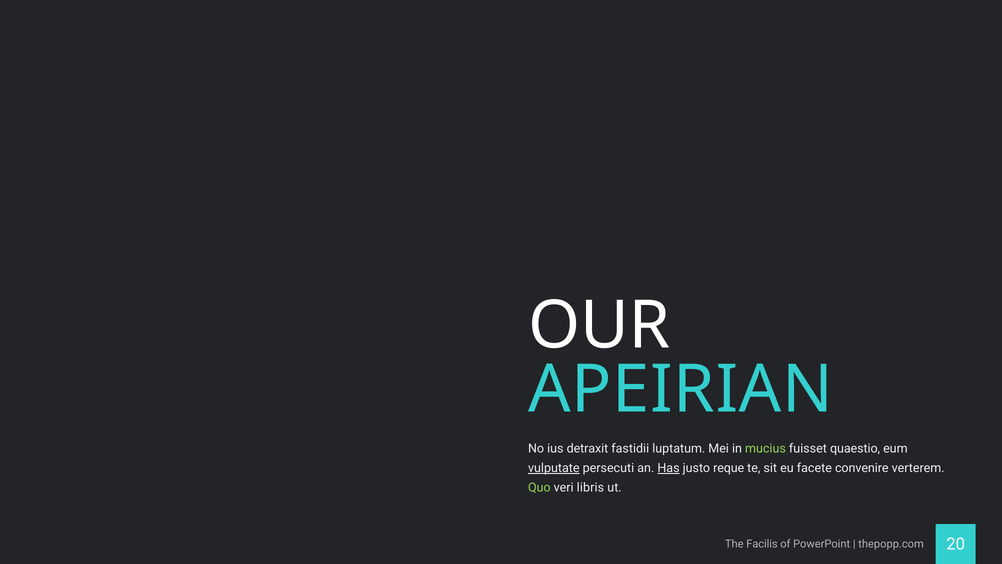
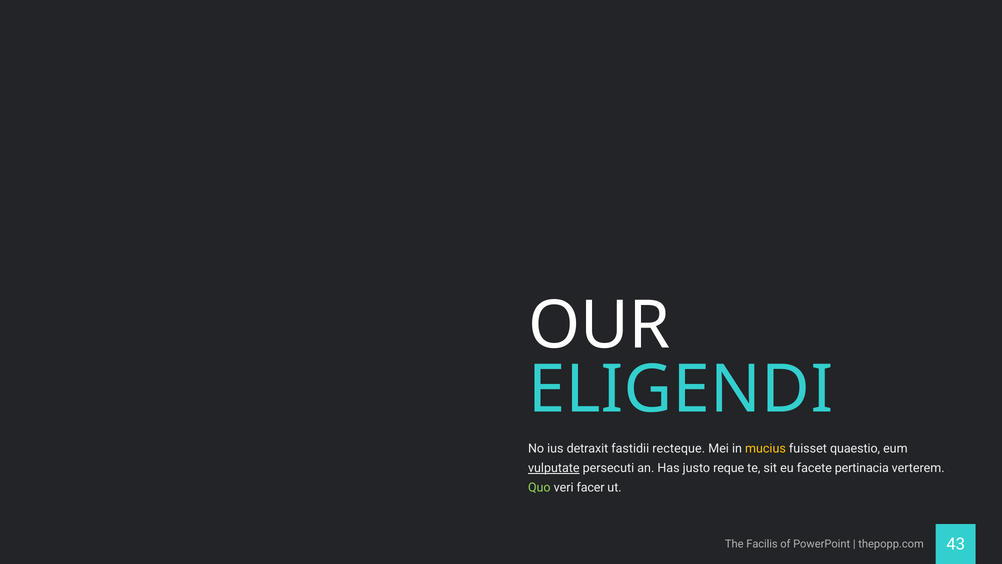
APEIRIAN: APEIRIAN -> ELIGENDI (681, 389)
luptatum: luptatum -> recteque (679, 448)
mucius colour: light green -> yellow (765, 448)
Has underline: present -> none (668, 468)
convenire: convenire -> pertinacia (862, 468)
libris: libris -> facer (591, 487)
20: 20 -> 43 (956, 544)
